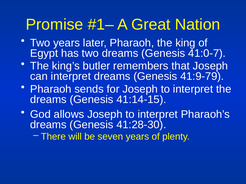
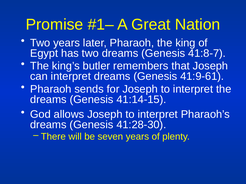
41:0-7: 41:0-7 -> 41:8-7 (207, 53)
41:9-79: 41:9-79 -> 41:9-61 (202, 77)
